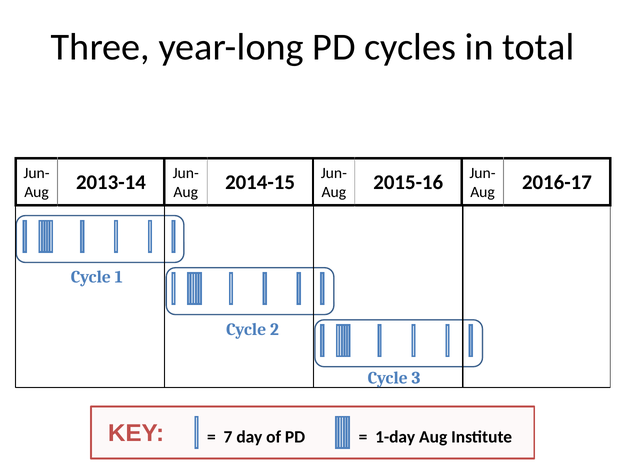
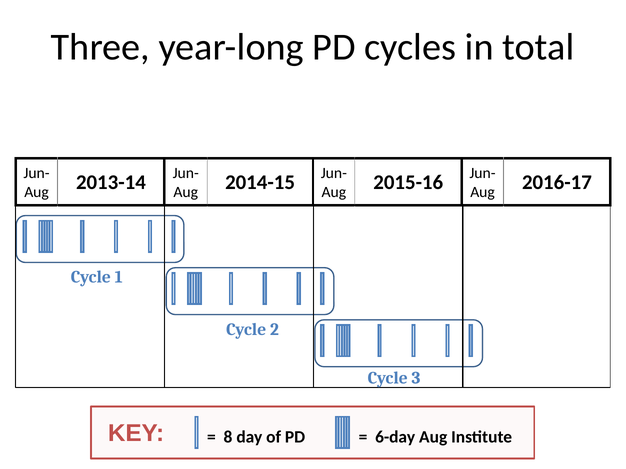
7: 7 -> 8 (228, 437)
1-day: 1-day -> 6-day (395, 437)
